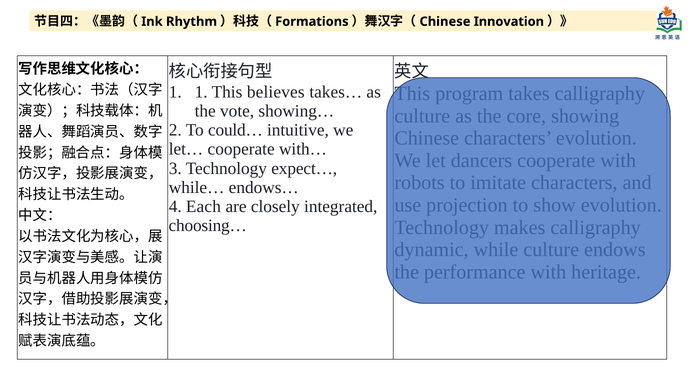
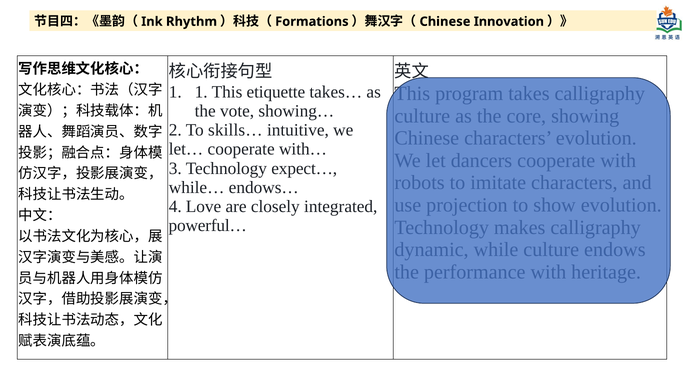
believes: believes -> etiquette (276, 92)
could…: could… -> skills… (235, 130)
Each: Each -> Love (203, 206)
choosing…: choosing… -> powerful… (208, 226)
